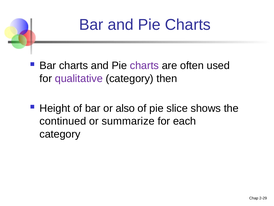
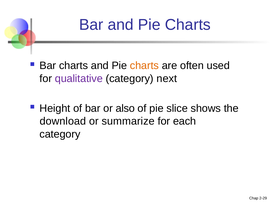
charts colour: purple -> orange (144, 66)
then: then -> next (167, 78)
continued: continued -> download (63, 121)
